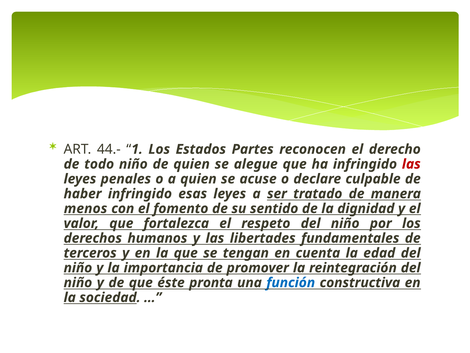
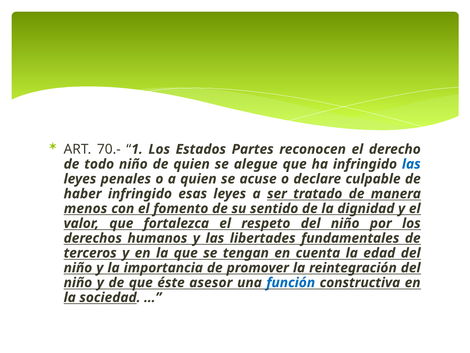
44.-: 44.- -> 70.- (109, 149)
las colour: red -> blue (411, 164)
pronta: pronta -> asesor (211, 282)
